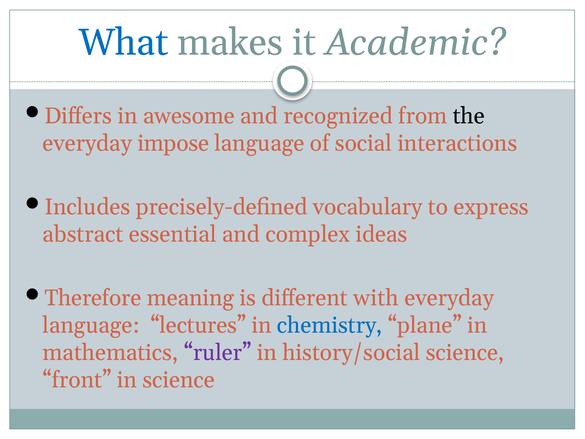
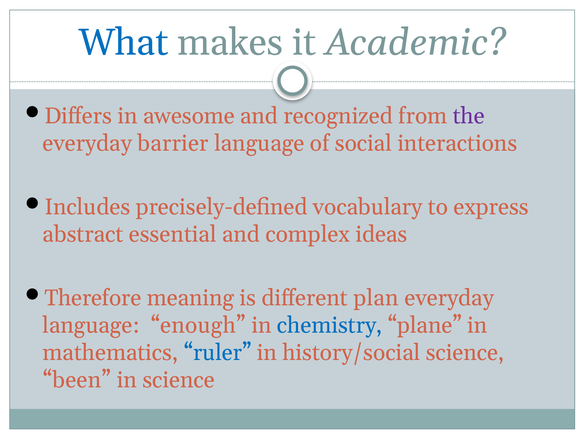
the colour: black -> purple (469, 116)
impose: impose -> barrier (173, 143)
with: with -> plan (376, 298)
lectures: lectures -> enough (198, 325)
ruler colour: purple -> blue (218, 353)
front: front -> been (77, 380)
